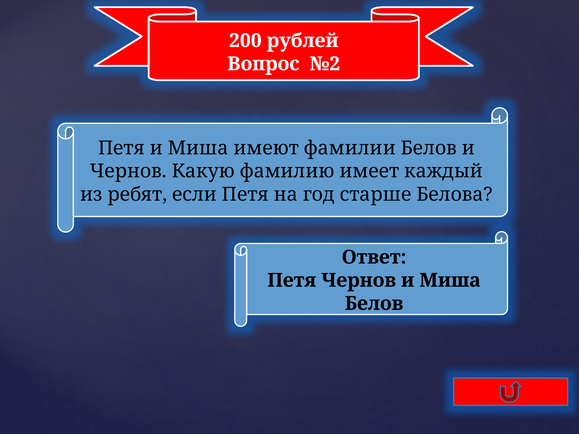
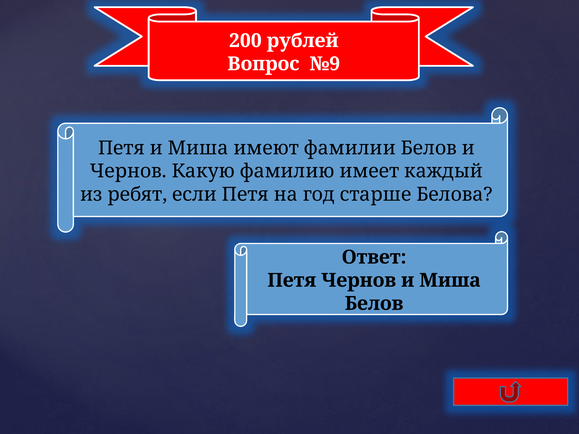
№2: №2 -> №9 (325, 64)
